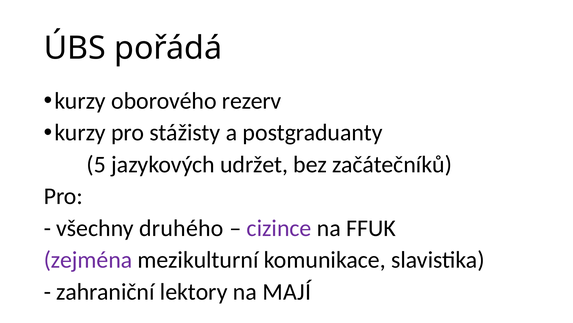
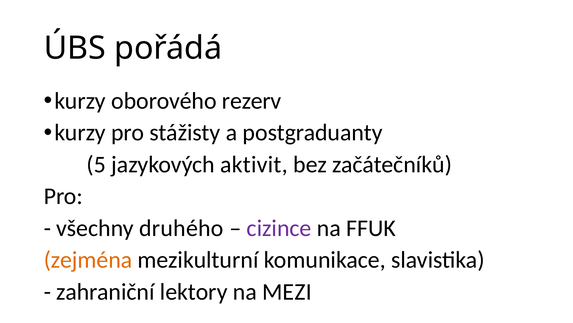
udržet: udržet -> aktivit (254, 164)
zejména colour: purple -> orange (88, 259)
MAJÍ: MAJÍ -> MEZI (287, 291)
